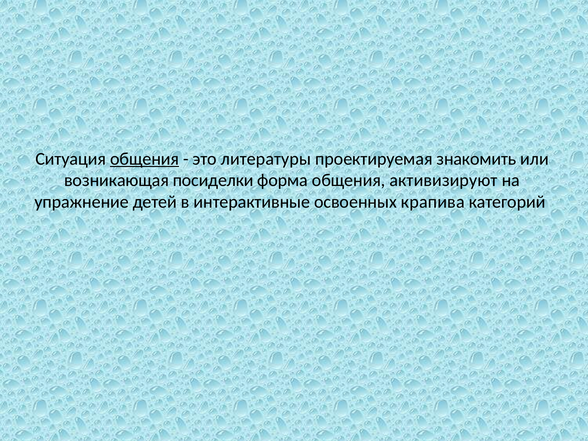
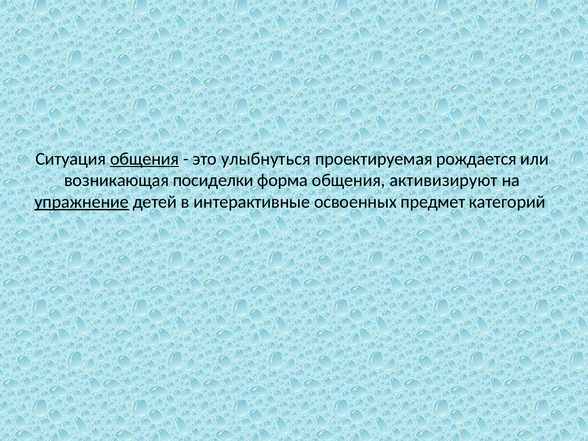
литературы: литературы -> улыбнуться (266, 159)
знакомить: знакомить -> рождается (476, 159)
упражнение underline: none -> present (82, 202)
крапива: крапива -> предмет (433, 202)
